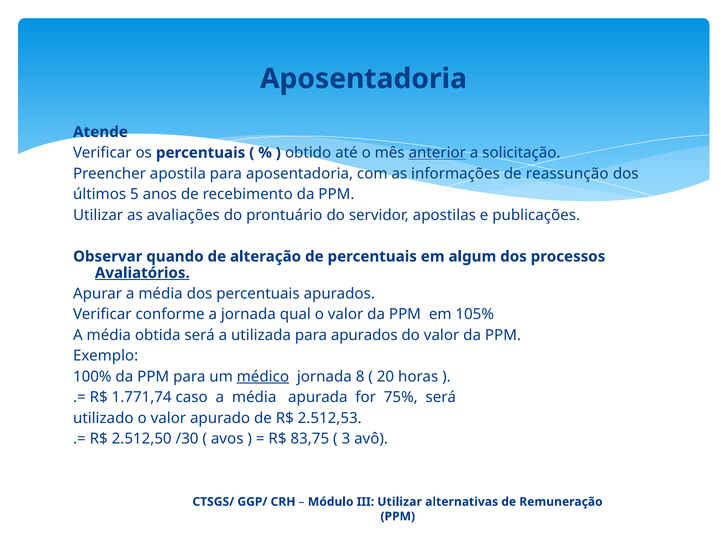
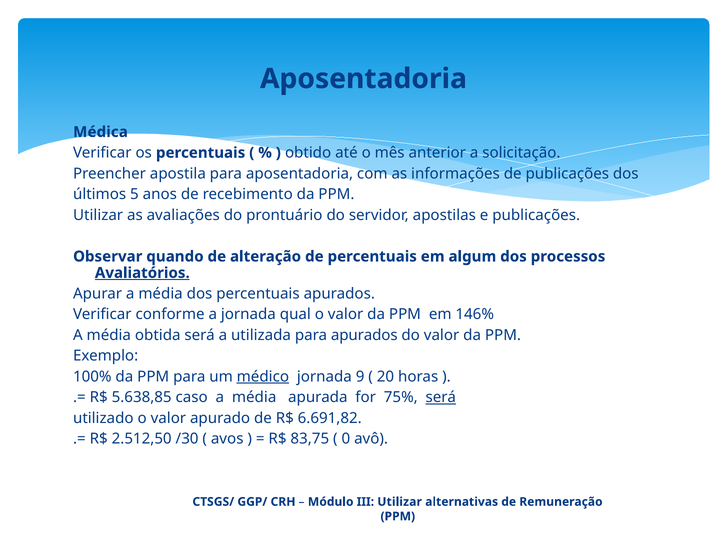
Atende: Atende -> Médica (100, 132)
anterior underline: present -> none (437, 153)
de reassunção: reassunção -> publicações (567, 173)
105%: 105% -> 146% (475, 314)
8: 8 -> 9 (360, 376)
1.771,74: 1.771,74 -> 5.638,85 (142, 397)
será underline: none -> present (441, 397)
2.512,53: 2.512,53 -> 6.691,82 (330, 418)
3: 3 -> 0 (346, 438)
